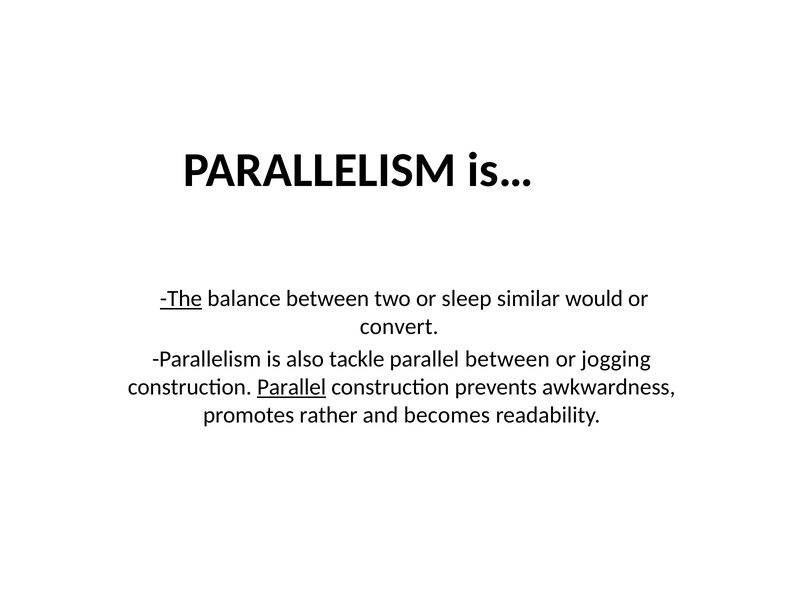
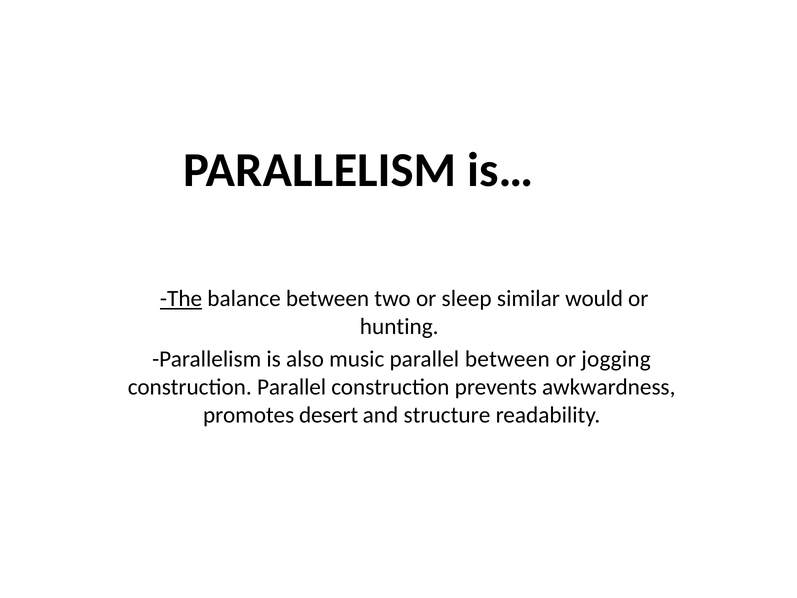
convert: convert -> hunting (399, 326)
tackle: tackle -> music (357, 359)
Parallel underline: present -> none (292, 387)
rather: rather -> desert (329, 415)
becomes: becomes -> structure (447, 415)
